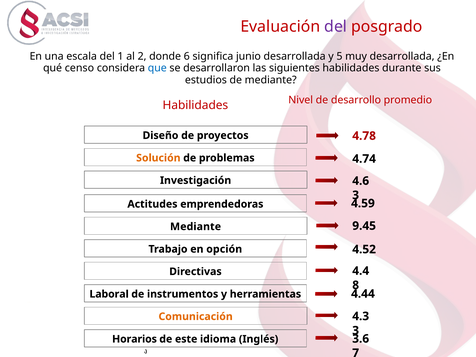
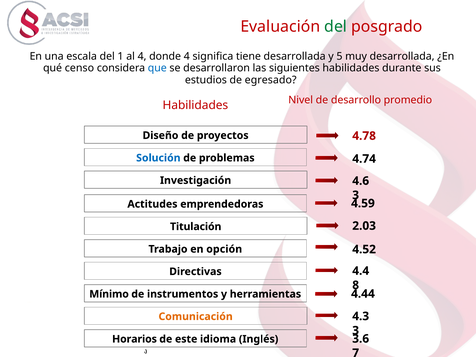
del colour: purple -> green (336, 27)
al 2: 2 -> 4 (142, 56)
donde 6: 6 -> 4 (187, 56)
junio: junio -> tiene (248, 56)
de mediante: mediante -> egresado (271, 80)
Solución colour: orange -> blue (158, 158)
9.45: 9.45 -> 2.03 (364, 226)
Mediante: Mediante -> Titulación (196, 227)
Laboral: Laboral -> Mínimo (109, 294)
